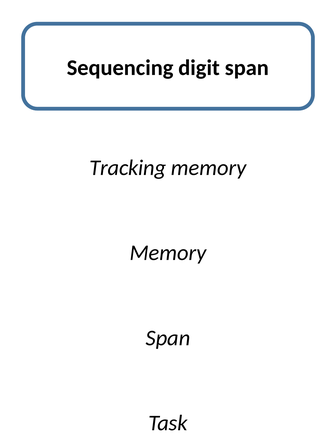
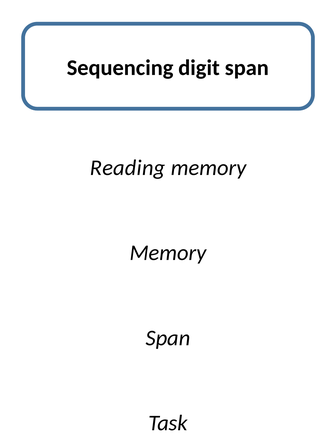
Tracking: Tracking -> Reading (128, 168)
